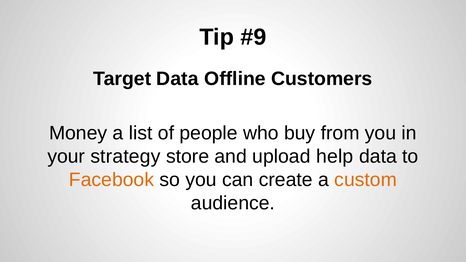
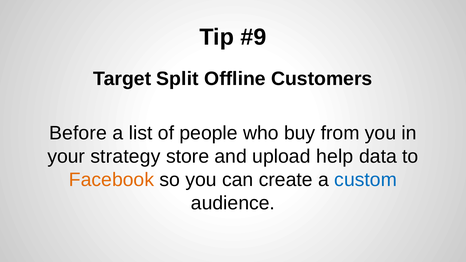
Target Data: Data -> Split (177, 79)
Money: Money -> Before (78, 133)
custom colour: orange -> blue (366, 180)
